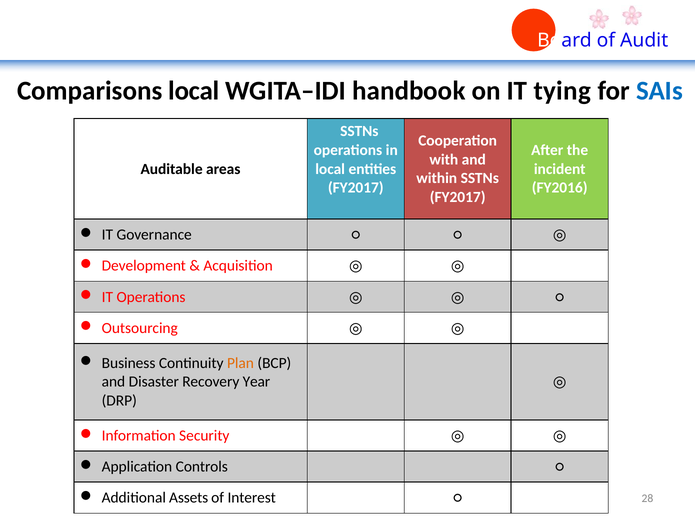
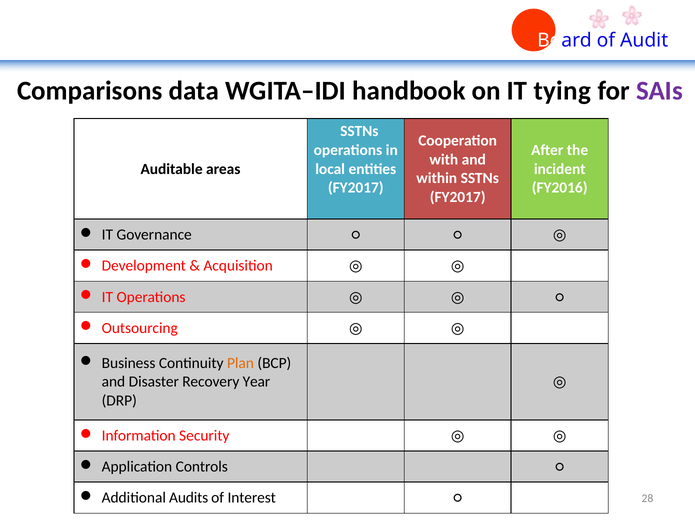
Comparisons local: local -> data (194, 91)
SAIs colour: blue -> purple (659, 91)
Assets: Assets -> Audits (189, 497)
